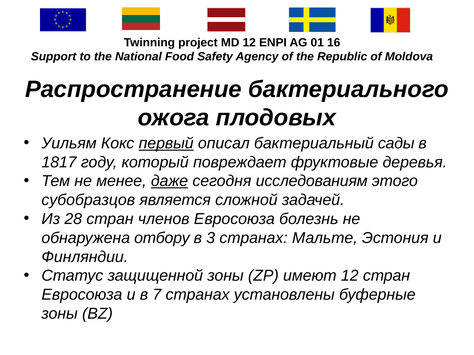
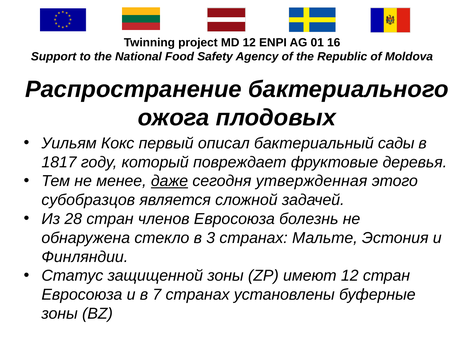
первый underline: present -> none (166, 143)
исследованиям: исследованиям -> утвержденная (312, 181)
отбору: отбору -> стекло (162, 238)
